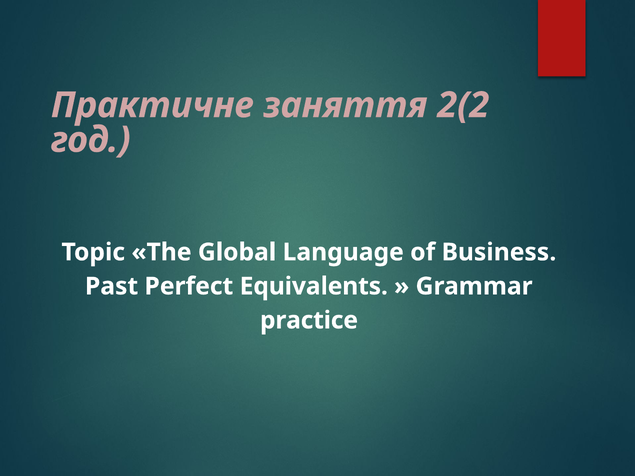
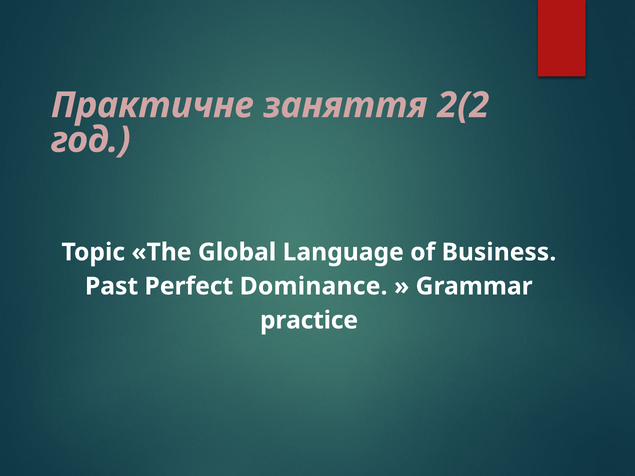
Equivalents: Equivalents -> Dominance (314, 286)
